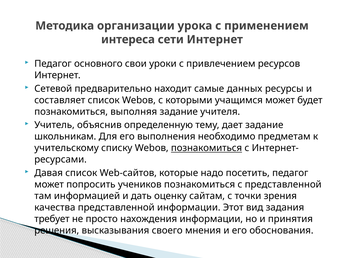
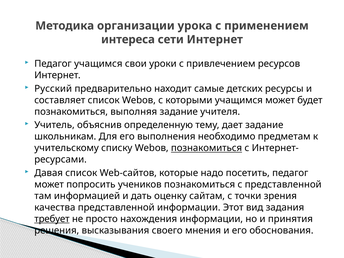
Педагог основного: основного -> учащимся (98, 64)
Сетевой: Сетевой -> Русский (53, 89)
данных: данных -> детских (245, 89)
требует underline: none -> present (52, 219)
